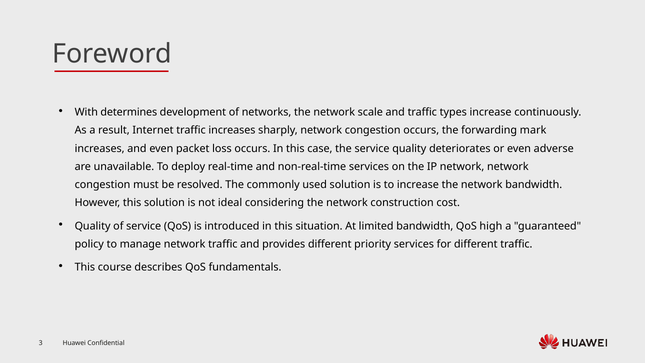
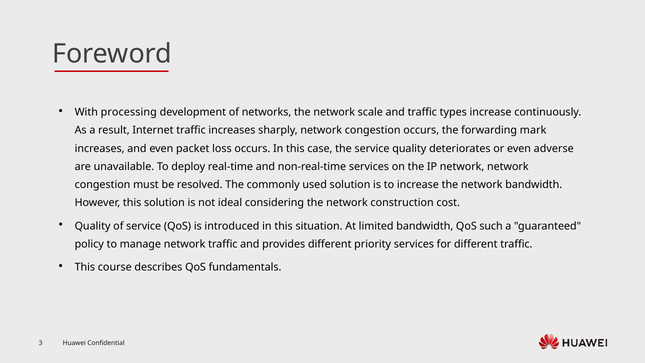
determines: determines -> processing (129, 112)
high: high -> such (491, 226)
